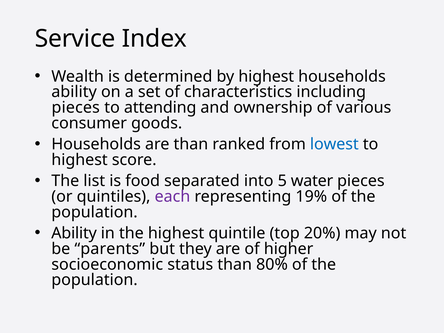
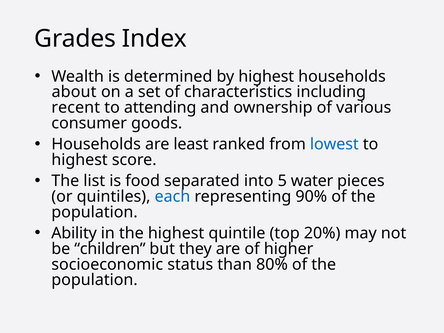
Service: Service -> Grades (75, 39)
ability: ability -> about (74, 92)
pieces: pieces -> recent (76, 108)
are than: than -> least (191, 144)
each colour: purple -> blue (172, 197)
19%: 19% -> 90% (311, 197)
parents: parents -> children (110, 249)
